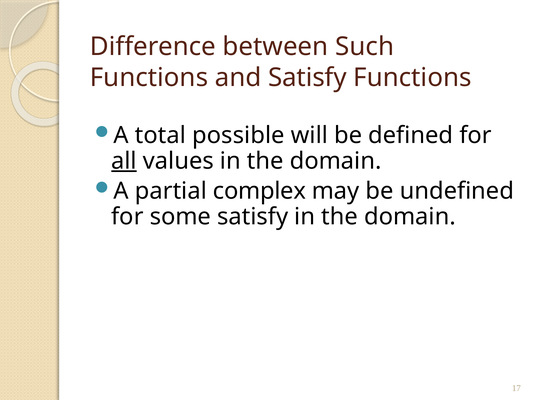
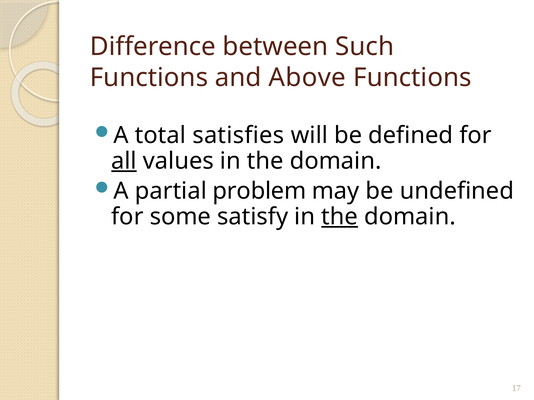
and Satisfy: Satisfy -> Above (307, 78)
possible: possible -> satisfies (238, 136)
complex: complex -> problem (259, 191)
the underline: none -> present (340, 217)
